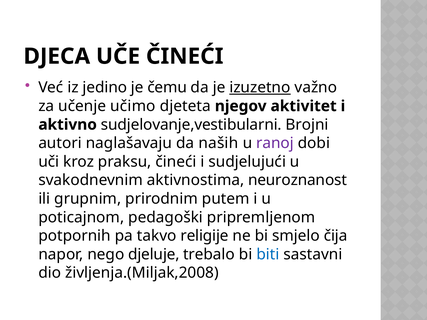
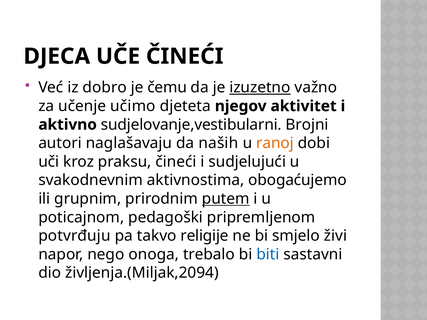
jedino: jedino -> dobro (105, 88)
ranoj colour: purple -> orange (275, 143)
neuroznanost: neuroznanost -> obogaćujemo (297, 180)
putem underline: none -> present (226, 199)
potpornih: potpornih -> potvrđuju (75, 236)
čija: čija -> živi (335, 236)
djeluje: djeluje -> onoga (154, 255)
življenja.(Miljak,2008: življenja.(Miljak,2008 -> življenja.(Miljak,2094 (142, 273)
